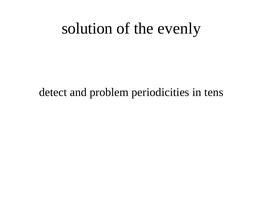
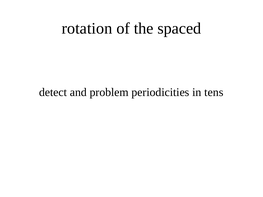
solution: solution -> rotation (87, 29)
evenly: evenly -> spaced (179, 29)
